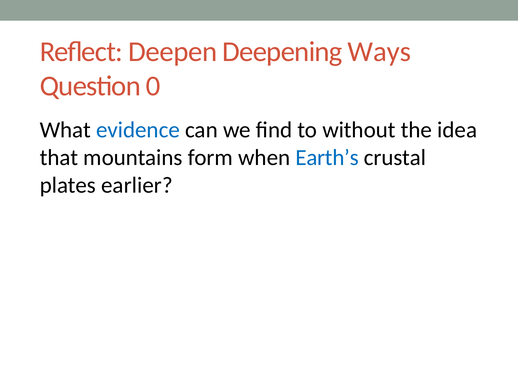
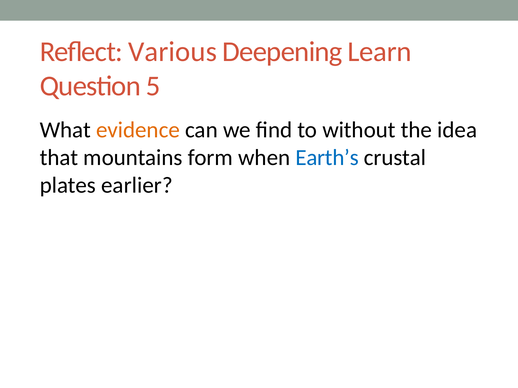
Deepen: Deepen -> Various (173, 52)
Ways: Ways -> Learn (379, 52)
0: 0 -> 5 (153, 86)
evidence colour: blue -> orange (138, 130)
